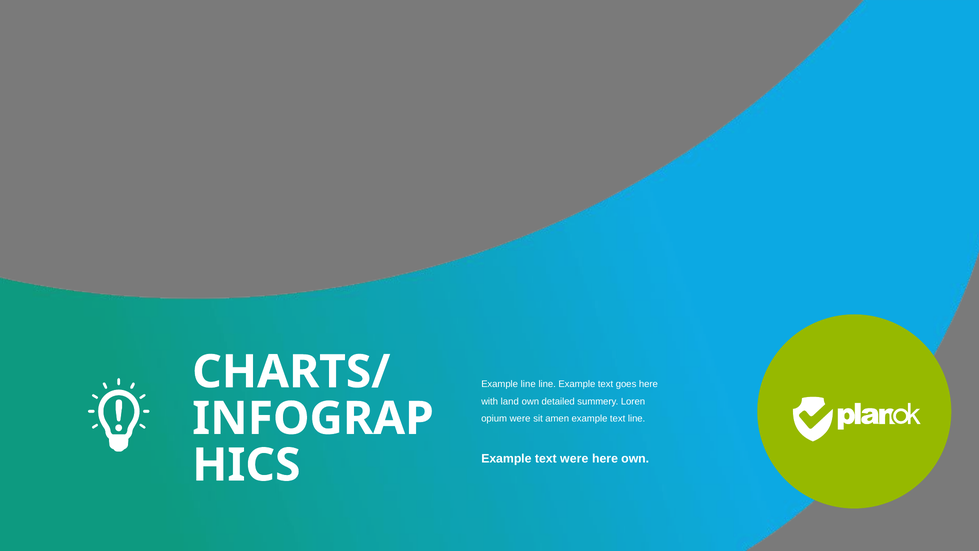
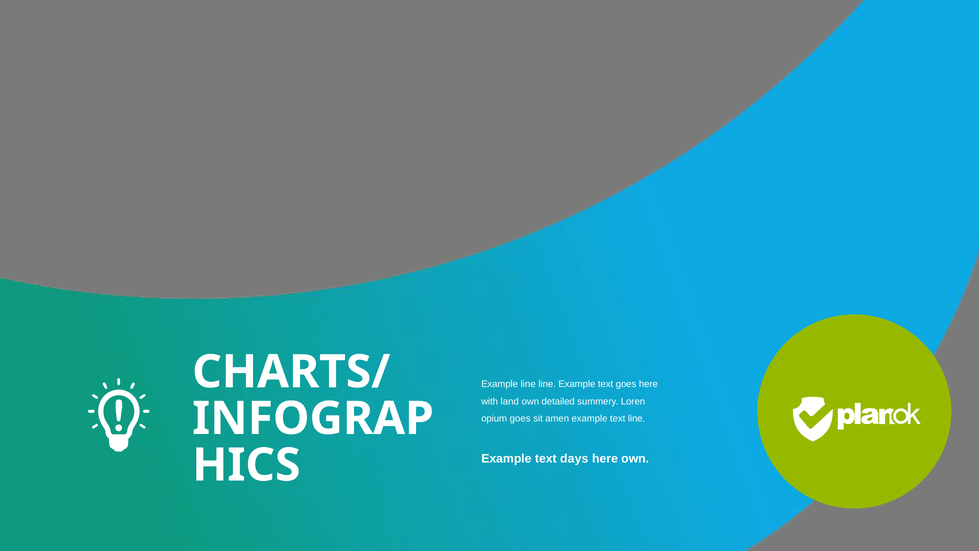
opium were: were -> goes (520, 418)
text were: were -> days (574, 458)
